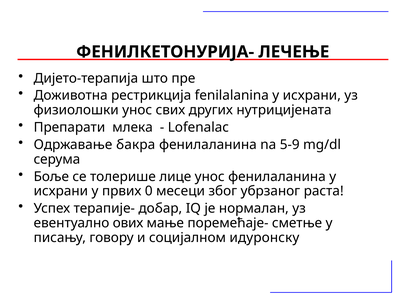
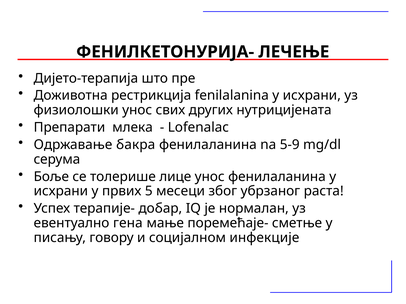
0: 0 -> 5 (149, 191)
ових: ових -> гена (128, 223)
идуронску: идуронску -> инфекције (264, 238)
